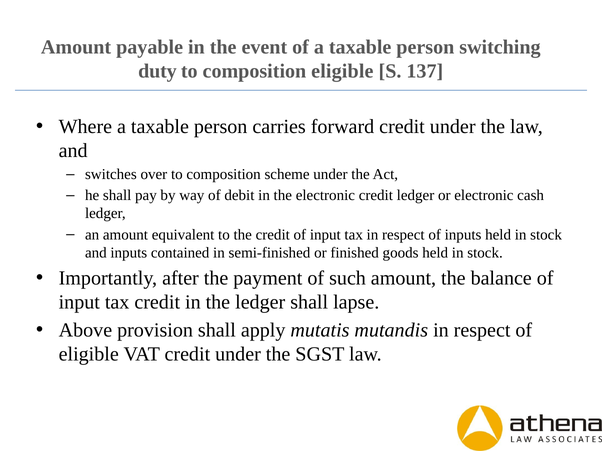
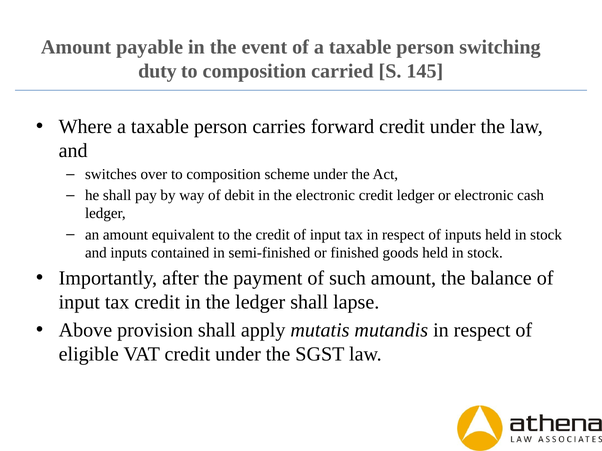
composition eligible: eligible -> carried (342, 71)
137: 137 -> 145 (425, 71)
